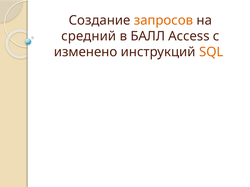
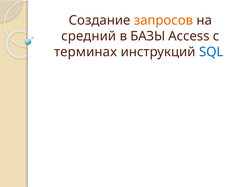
БАЛЛ: БАЛЛ -> БАЗЫ (148, 36)
изменено: изменено -> терминах (86, 52)
SQL colour: orange -> blue (211, 52)
